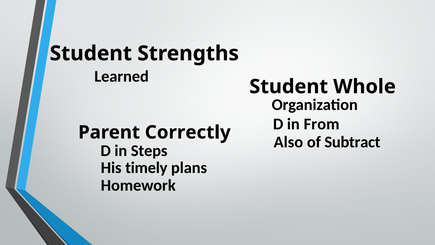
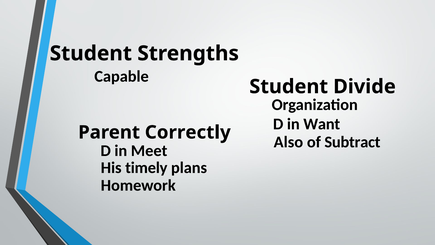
Learned: Learned -> Capable (122, 76)
Whole: Whole -> Divide (365, 87)
From: From -> Want (322, 124)
Steps: Steps -> Meet (149, 151)
